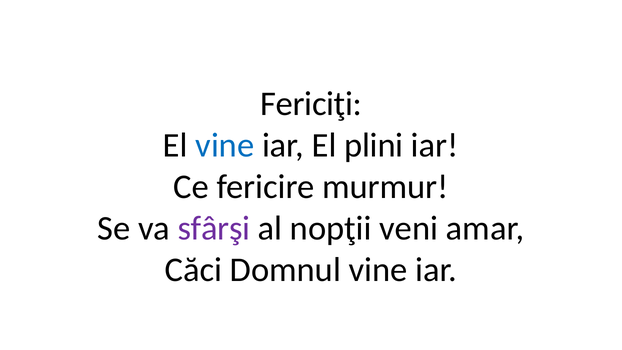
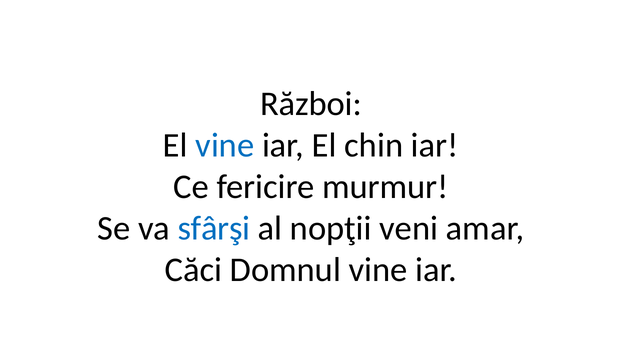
Fericiţi: Fericiţi -> Război (311, 104)
plini: plini -> chin (374, 145)
sfârşi colour: purple -> blue (214, 228)
